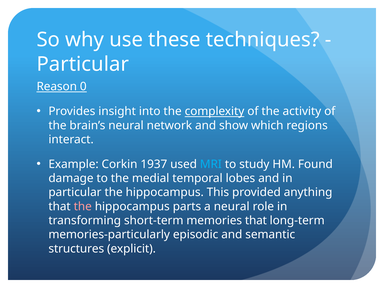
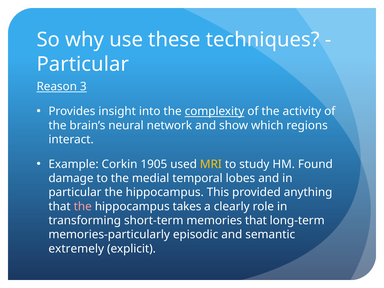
0: 0 -> 3 (83, 87)
1937: 1937 -> 1905 (154, 164)
MRI colour: light blue -> yellow (211, 164)
parts: parts -> takes (187, 206)
a neural: neural -> clearly (232, 206)
structures: structures -> extremely (76, 249)
